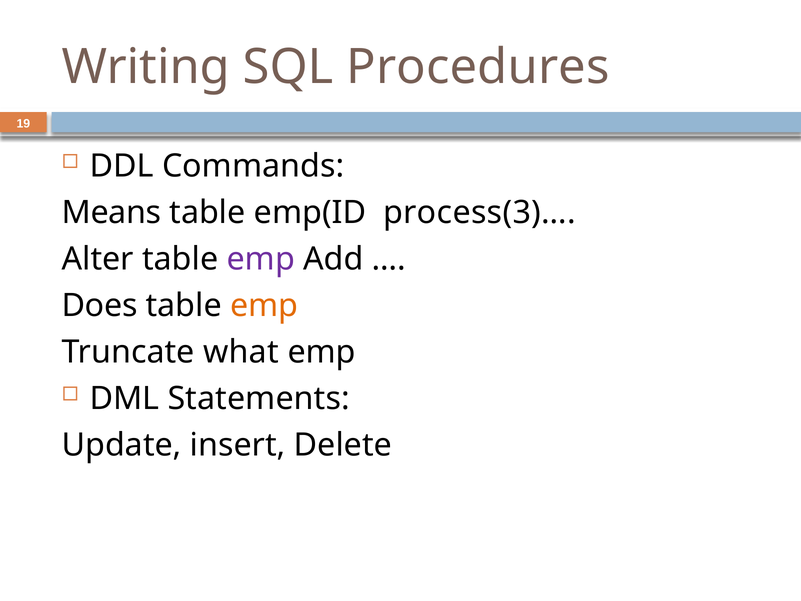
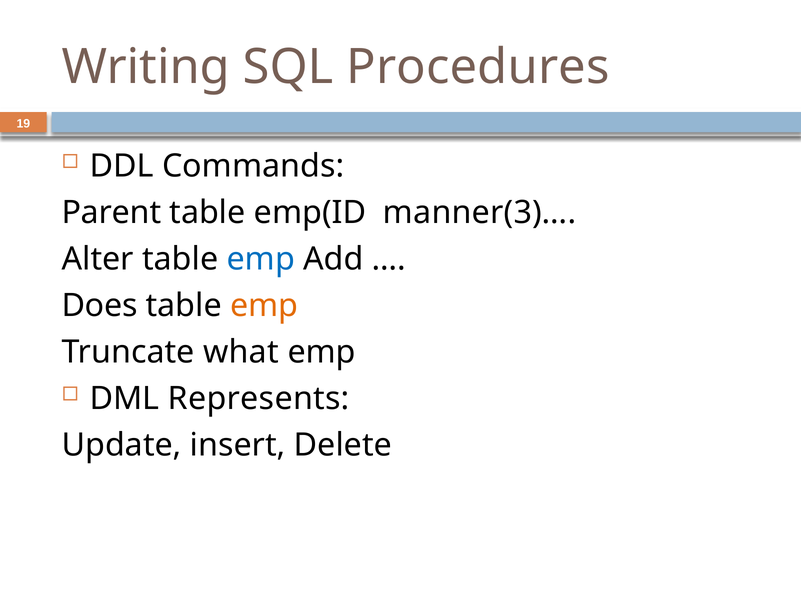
Means: Means -> Parent (111, 212)
process(3)…: process(3)… -> manner(3)… (480, 212)
emp colour: purple -> blue (261, 259)
Statements: Statements -> Represents (259, 398)
